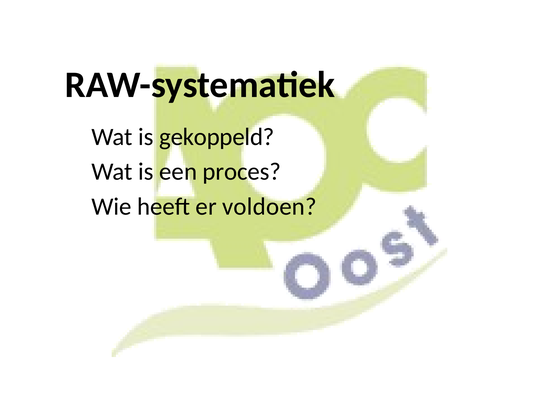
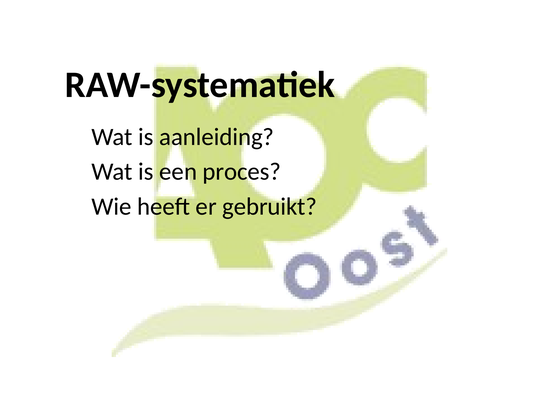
gekoppeld: gekoppeld -> aanleiding (217, 137)
voldoen: voldoen -> gebruikt (270, 206)
